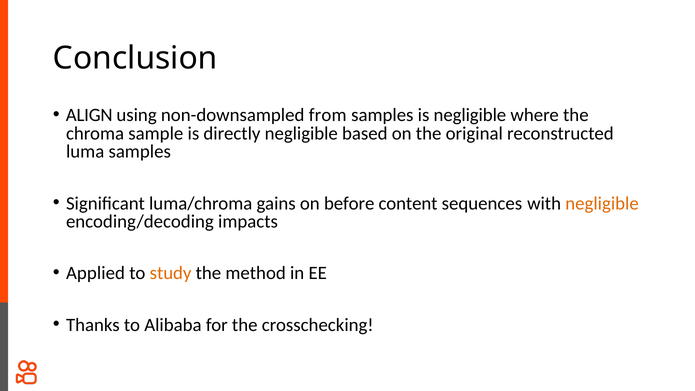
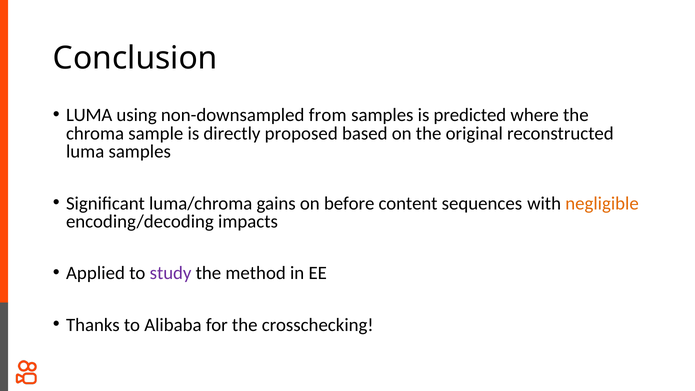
ALIGN: ALIGN -> LUMA (89, 115)
is negligible: negligible -> predicted (470, 115)
directly negligible: negligible -> proposed (301, 133)
study colour: orange -> purple (171, 273)
